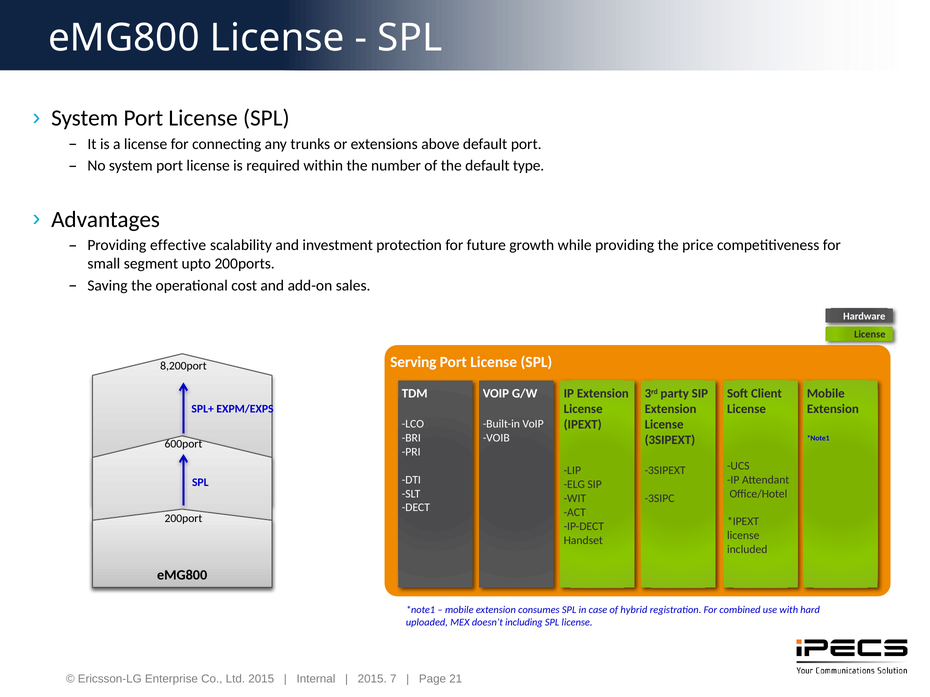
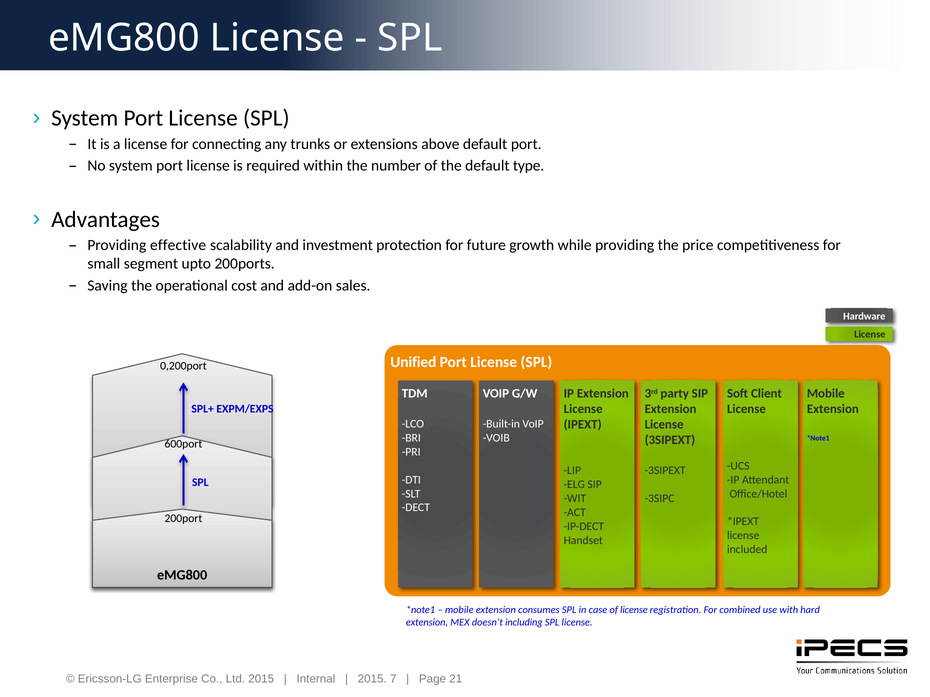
Serving: Serving -> Unified (413, 362)
8,200port: 8,200port -> 0,200port (183, 366)
of hybrid: hybrid -> license (634, 611)
uploaded: uploaded -> extension (427, 623)
